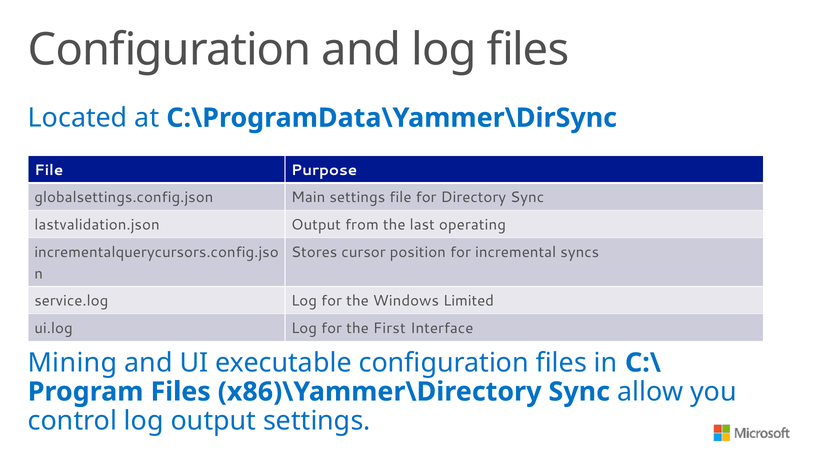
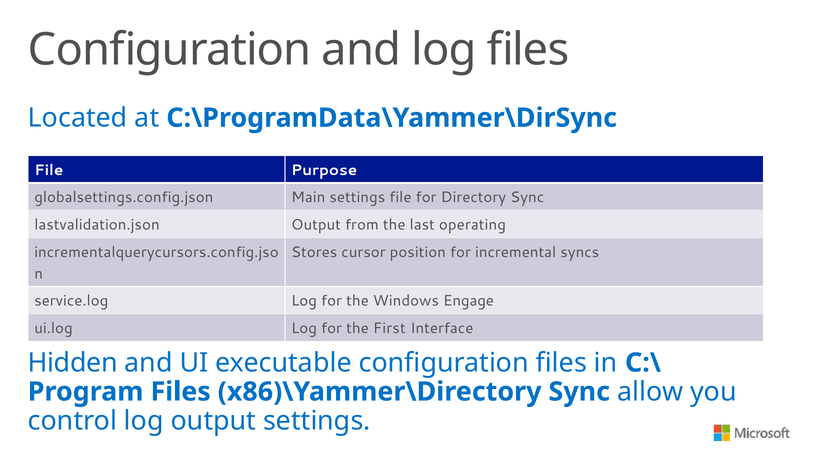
Limited: Limited -> Engage (469, 301)
Mining: Mining -> Hidden (73, 363)
